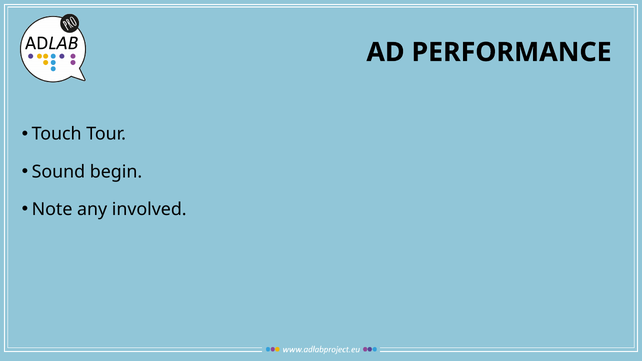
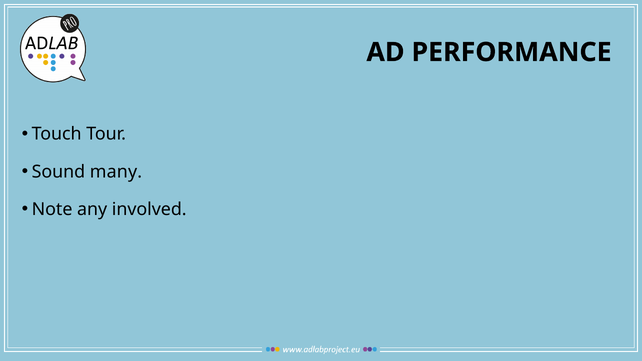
begin: begin -> many (116, 172)
